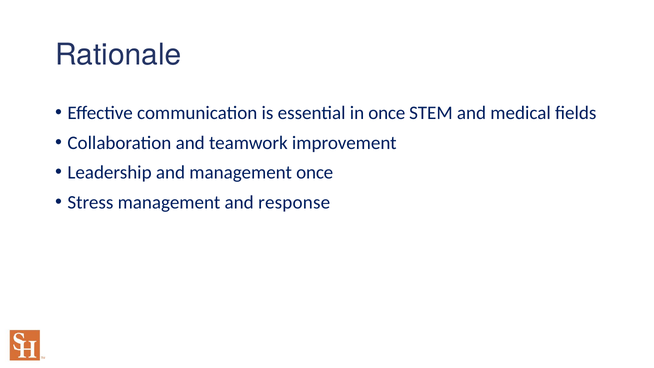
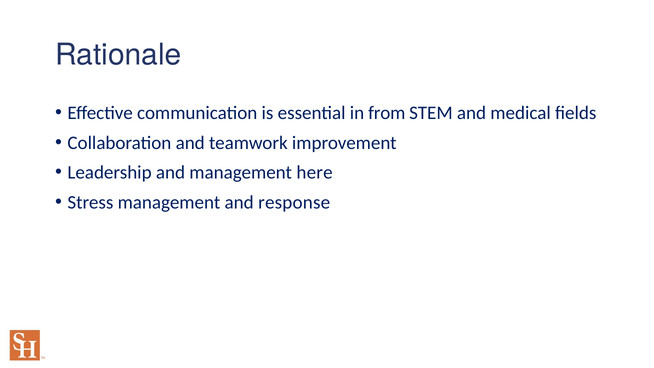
in once: once -> from (387, 113)
management once: once -> here (315, 173)
